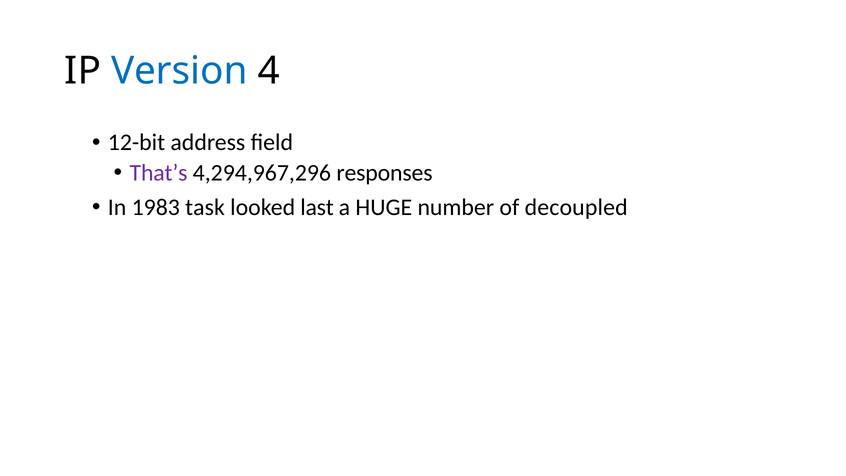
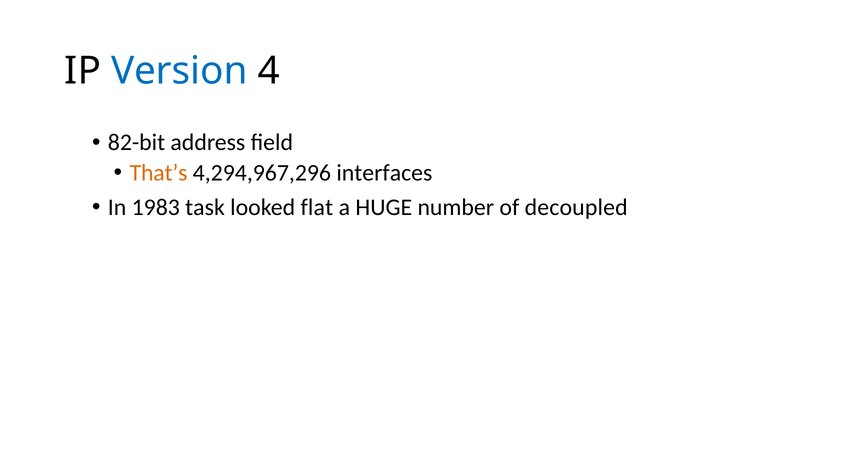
12-bit: 12-bit -> 82-bit (136, 143)
That’s colour: purple -> orange (159, 173)
responses: responses -> interfaces (384, 173)
last: last -> flat (317, 207)
